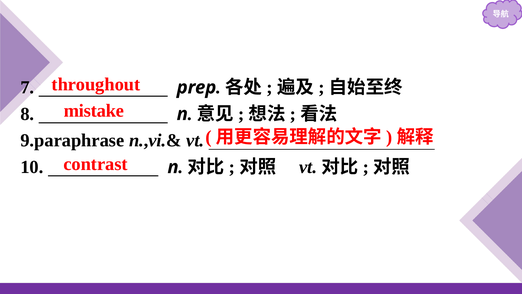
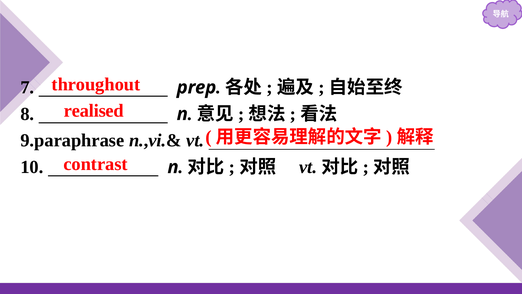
mistake: mistake -> realised (94, 111)
